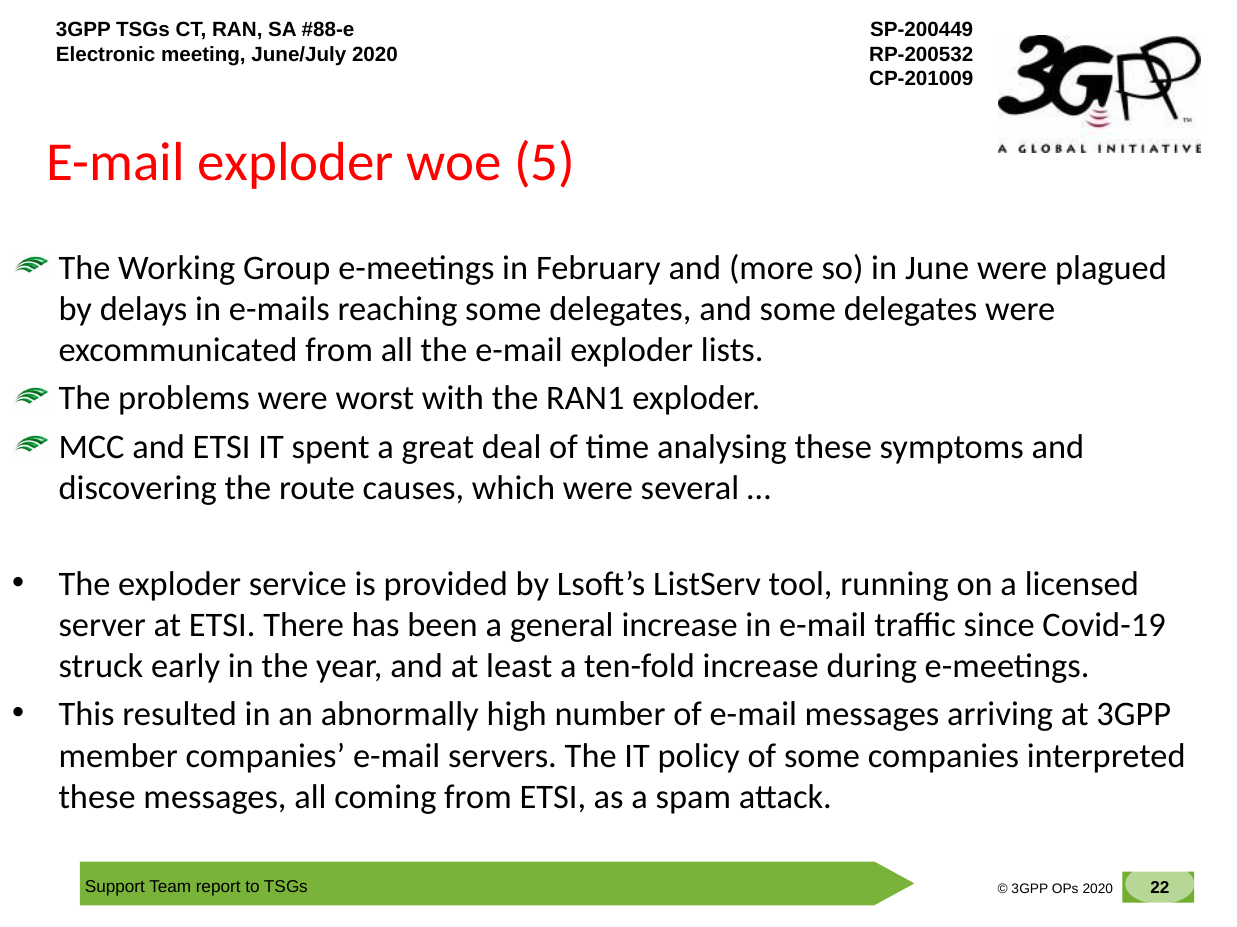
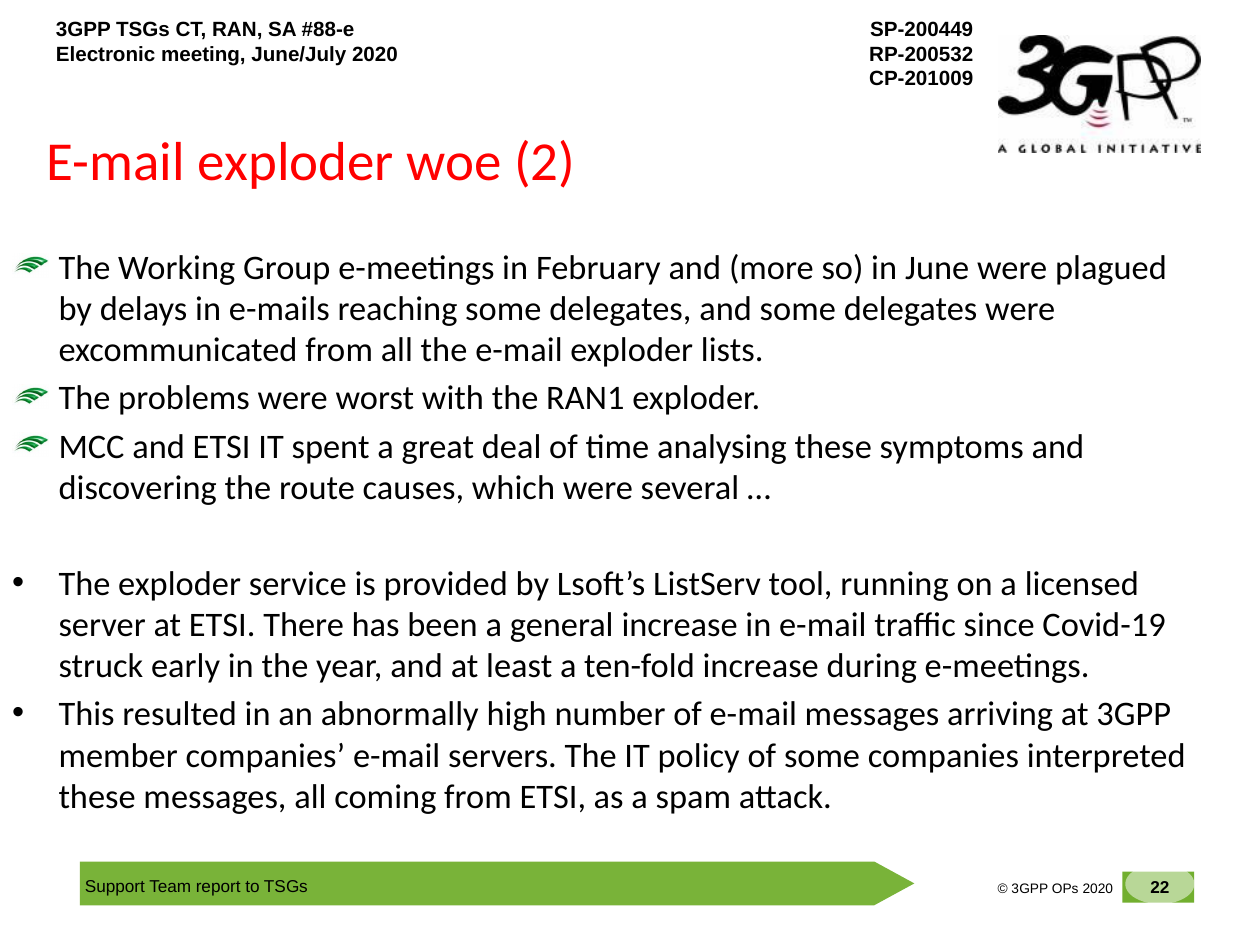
5: 5 -> 2 (545, 163)
